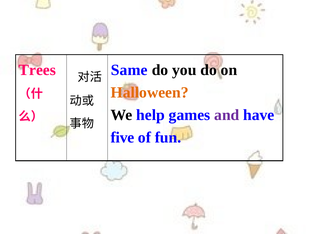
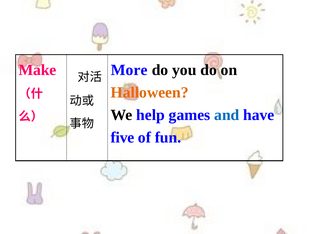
Trees: Trees -> Make (37, 70)
Same: Same -> More (129, 70)
and colour: purple -> blue (227, 115)
